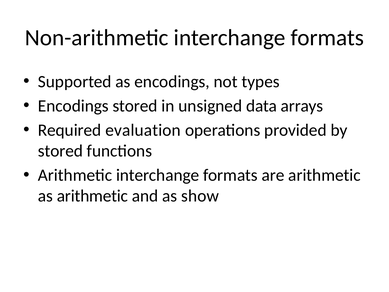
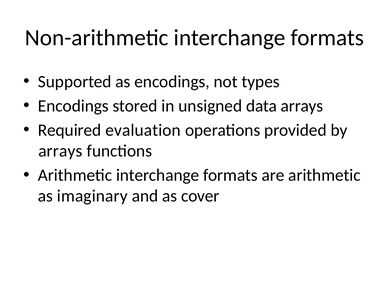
stored: stored -> arrays (60, 151)
as arithmetic: arithmetic -> imaginary (92, 196)
show: show -> cover (200, 196)
